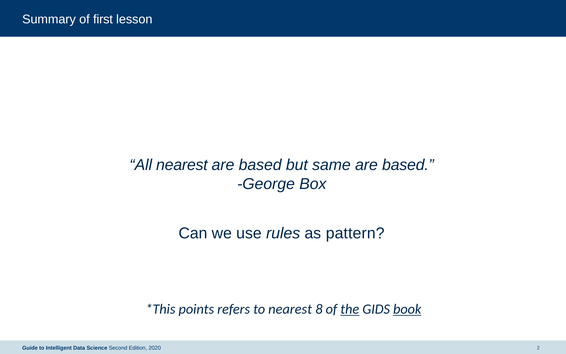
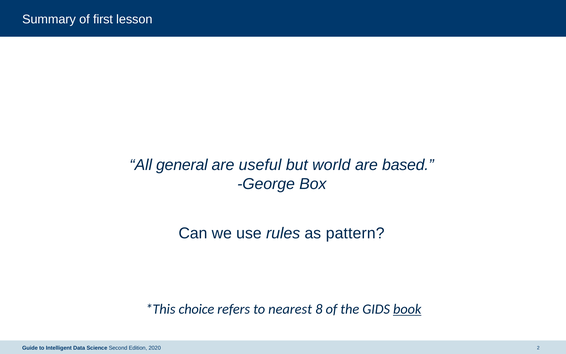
All nearest: nearest -> general (182, 165)
based: based -> useful (260, 165)
same: same -> world (331, 165)
points: points -> choice (196, 309)
the underline: present -> none (350, 309)
